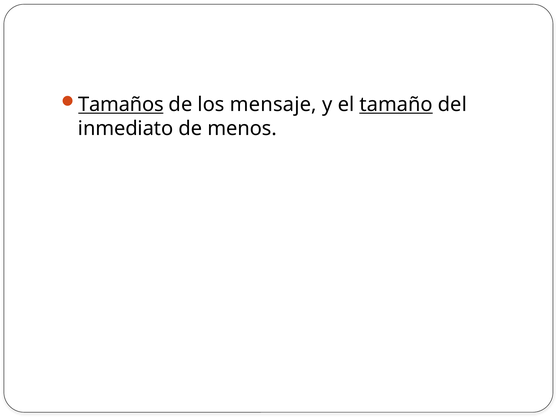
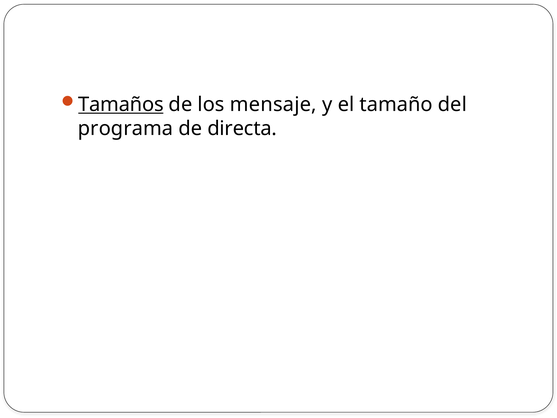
tamaño underline: present -> none (396, 104)
inmediato: inmediato -> programa (126, 129)
menos: menos -> directa (242, 129)
